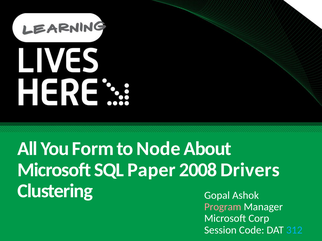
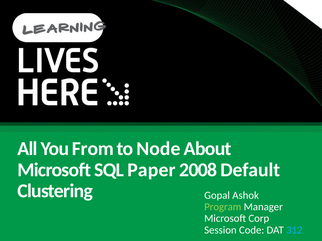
Form: Form -> From (93, 149)
Drivers: Drivers -> Default (250, 170)
Program colour: pink -> light green (223, 207)
